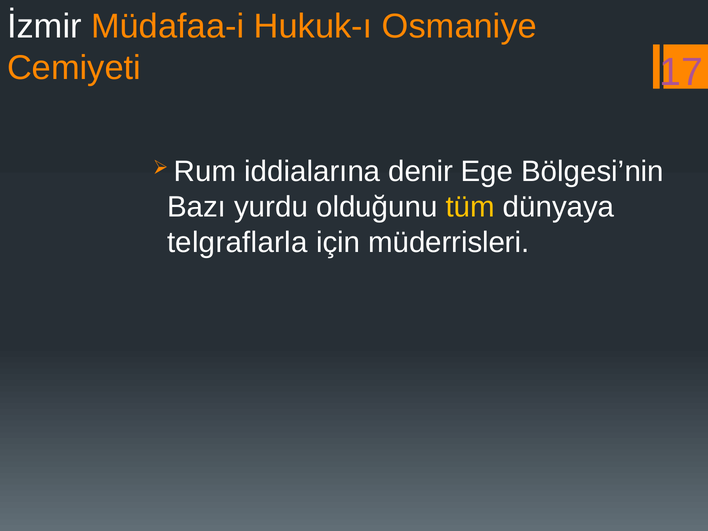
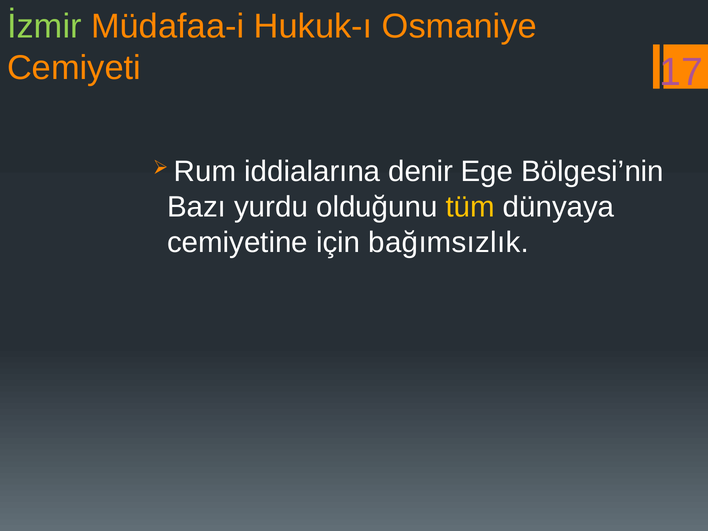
İzmir colour: white -> light green (44, 27)
telgraflarla: telgraflarla -> cemiyetine (237, 243)
müderrisleri: müderrisleri -> bağımsızlık (449, 243)
